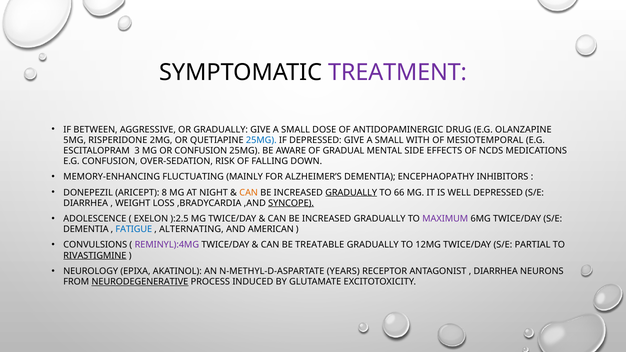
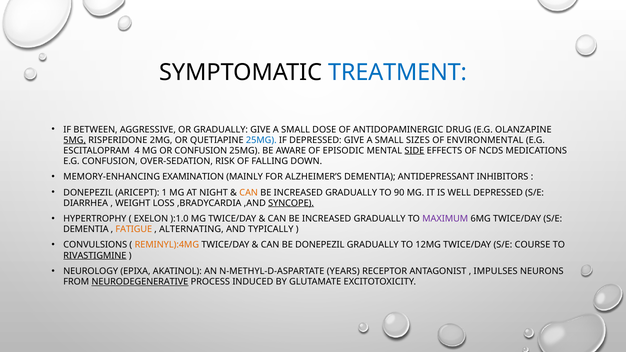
TREATMENT colour: purple -> blue (397, 73)
5MG underline: none -> present (75, 140)
WITH: WITH -> SIZES (418, 140)
MESIOTEMPORAL: MESIOTEMPORAL -> ENVIRONMENTAL (485, 140)
3: 3 -> 4 (137, 151)
GRADUAL: GRADUAL -> EPISODIC (343, 151)
SIDE underline: none -> present (414, 151)
FLUCTUATING: FLUCTUATING -> EXAMINATION (193, 177)
ENCEPHAOPATHY: ENCEPHAOPATHY -> ANTIDEPRESSANT (436, 177)
8: 8 -> 1 (164, 193)
GRADUALLY underline: present -> none (351, 193)
66: 66 -> 90 (399, 193)
ADOLESCENCE: ADOLESCENCE -> HYPERTROPHY (95, 219)
):2.5: ):2.5 -> ):1.0 (180, 219)
FATIGUE colour: blue -> orange (134, 229)
AMERICAN: AMERICAN -> TYPICALLY (271, 229)
REMINYL):4MG colour: purple -> orange (167, 245)
BE TREATABLE: TREATABLE -> DONEPEZIL (320, 245)
PARTIAL: PARTIAL -> COURSE (533, 245)
DIARRHEA: DIARRHEA -> IMPULSES (496, 271)
